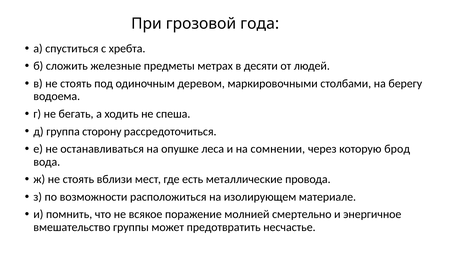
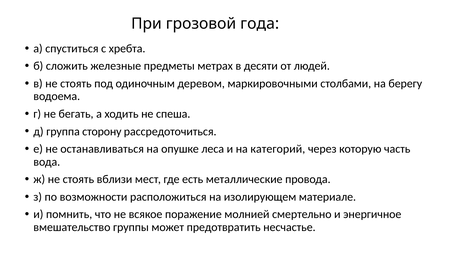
сомнении: сомнении -> категорий (278, 149)
брод: брод -> часть (397, 149)
